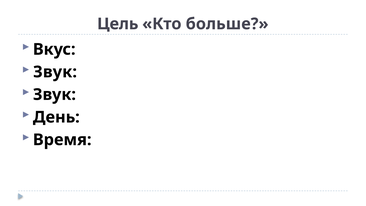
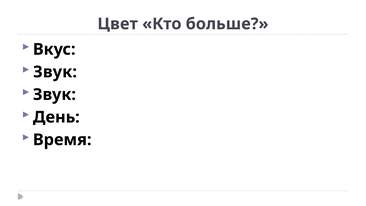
Цель: Цель -> Цвет (118, 24)
